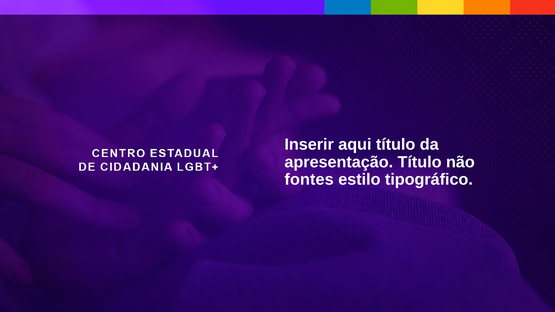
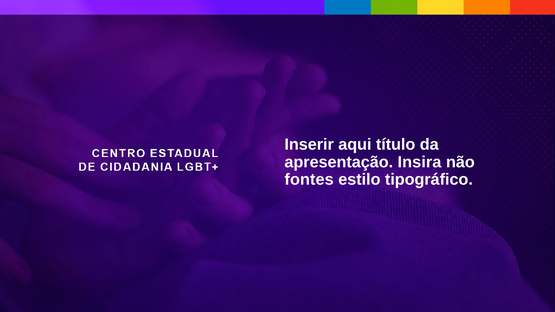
apresentação Título: Título -> Insira (419, 162)
